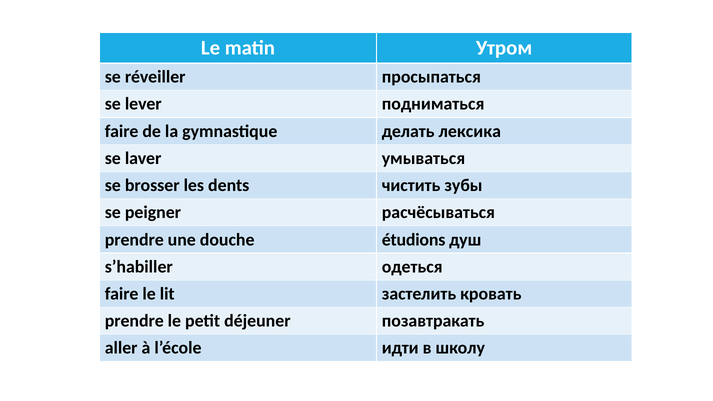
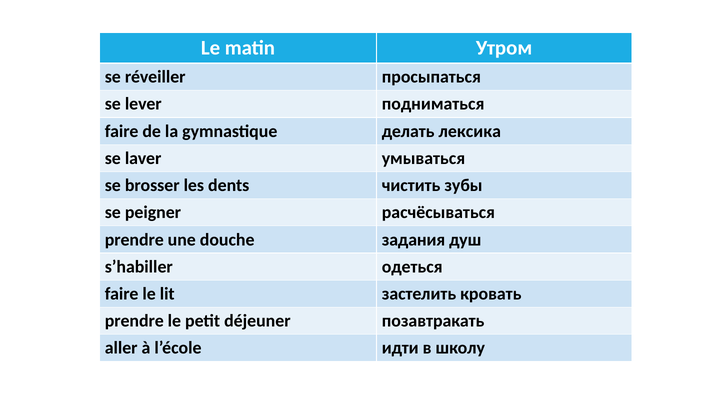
étudions: étudions -> задания (414, 240)
